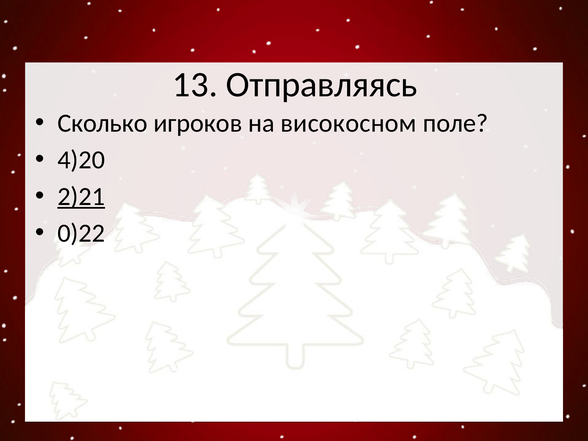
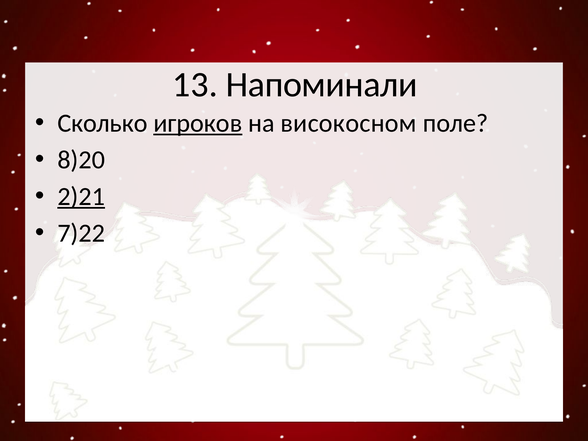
Отправляясь: Отправляясь -> Напоминали (322, 85)
игроков underline: none -> present (198, 123)
4)20: 4)20 -> 8)20 (81, 160)
0)22: 0)22 -> 7)22 (81, 233)
